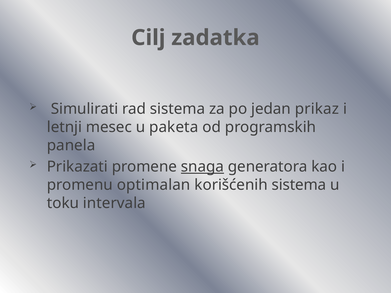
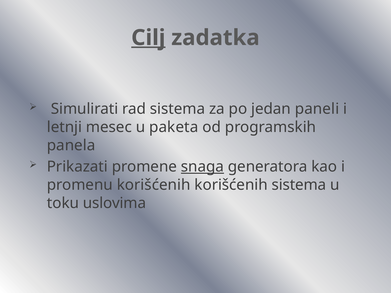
Cilj underline: none -> present (148, 38)
prikaz: prikaz -> paneli (317, 109)
promenu optimalan: optimalan -> korišćenih (154, 185)
intervala: intervala -> uslovima (114, 203)
